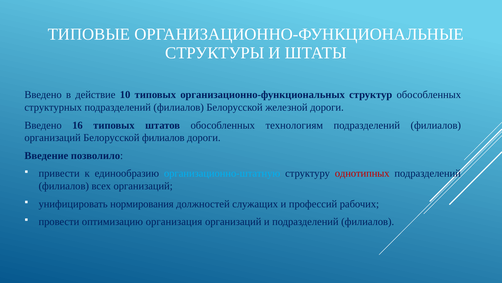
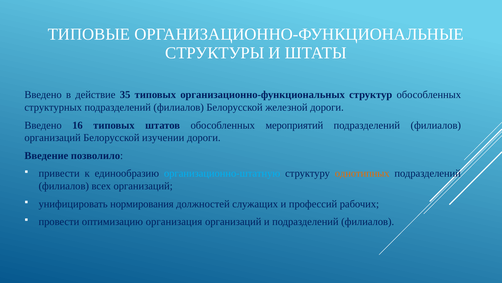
10: 10 -> 35 (125, 95)
технологиям: технологиям -> мероприятий (294, 125)
Белорусской филиалов: филиалов -> изучении (163, 138)
однотипных colour: red -> orange (362, 173)
